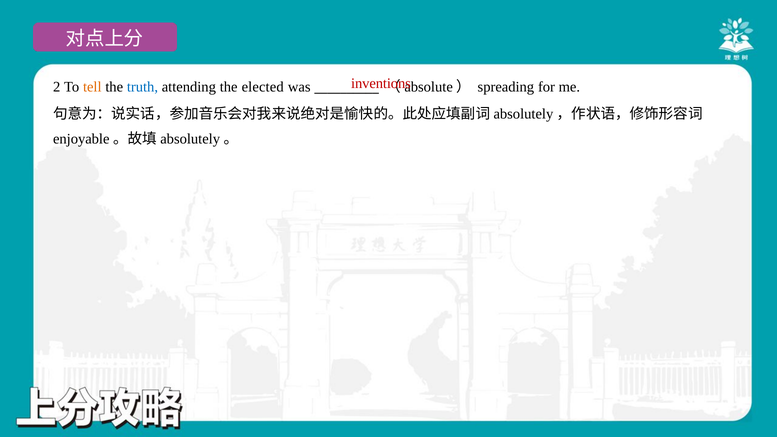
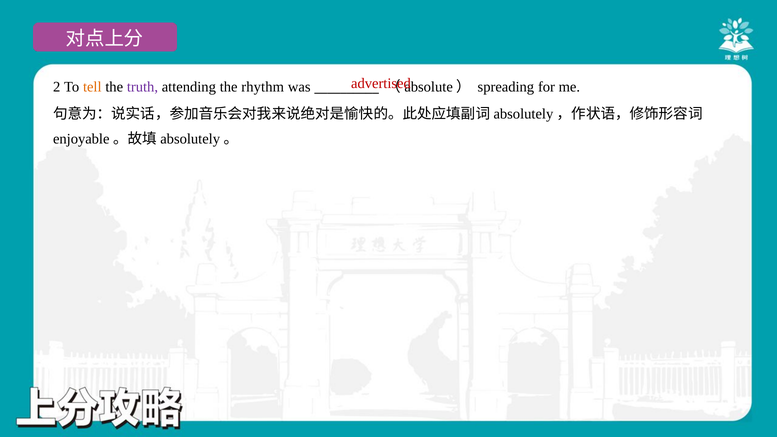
inventions: inventions -> advertised (381, 83)
truth colour: blue -> purple (142, 87)
elected: elected -> rhythm (263, 87)
